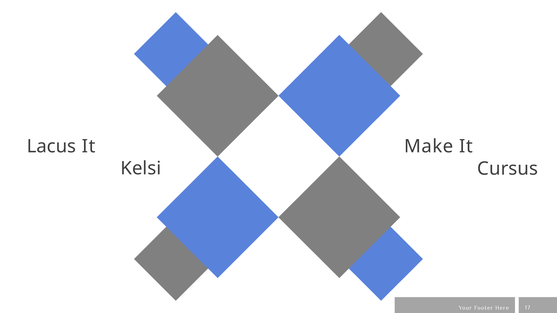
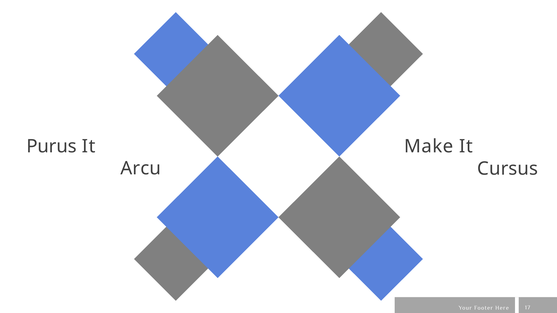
Lacus: Lacus -> Purus (52, 146)
Kelsi: Kelsi -> Arcu (141, 169)
